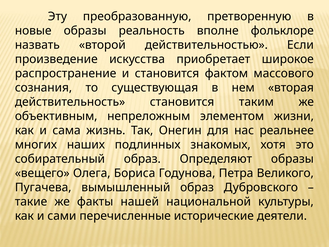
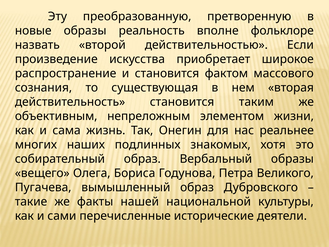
Определяют: Определяют -> Вербальный (216, 159)
